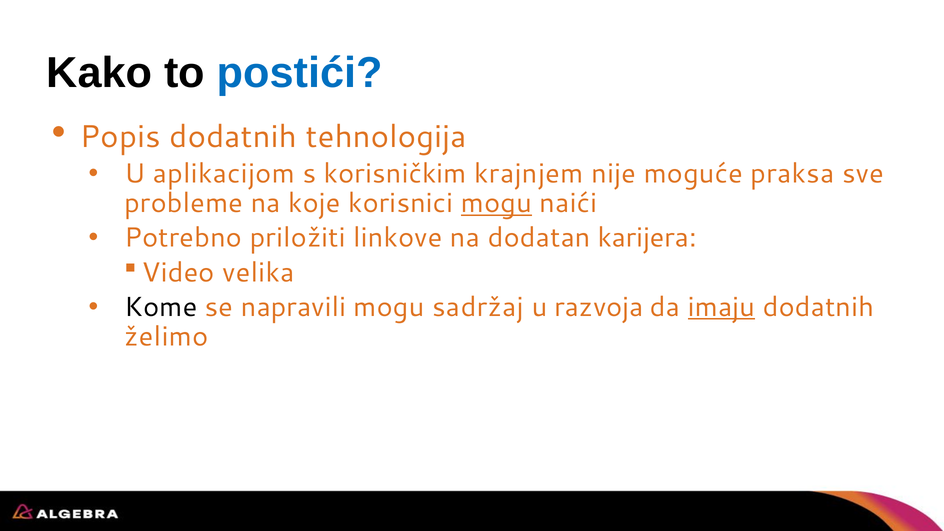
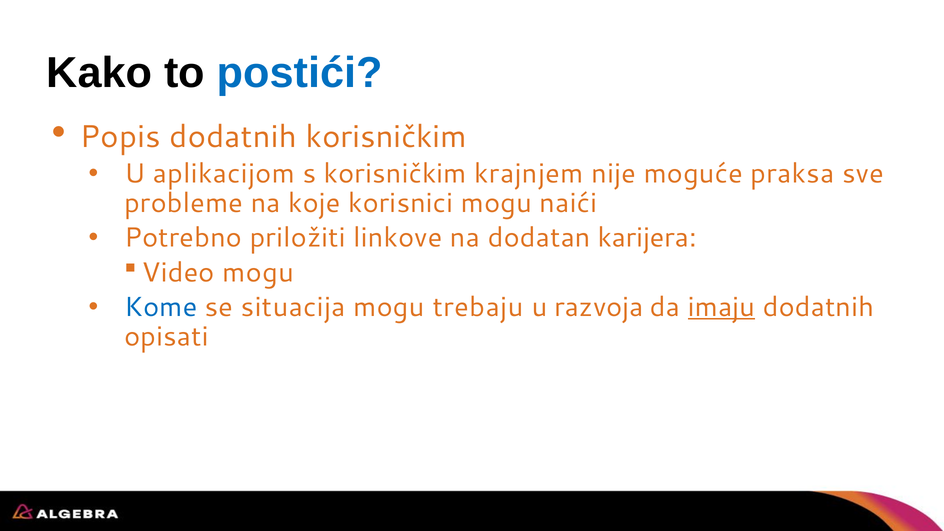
dodatnih tehnologija: tehnologija -> korisničkim (386, 137)
mogu underline: present -> none (496, 203)
Video velika: velika -> mogu (258, 272)
Kome colour: black -> blue (161, 307)
napravili: napravili -> situacija (293, 307)
sadržaj: sadržaj -> trebaju (478, 307)
želimo: želimo -> opisati (166, 337)
